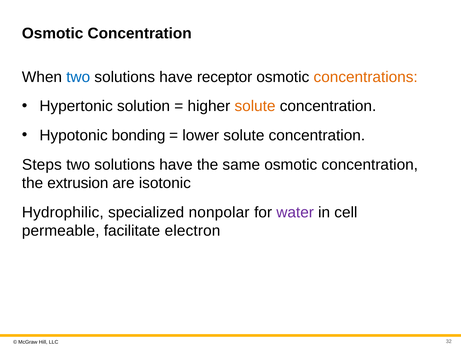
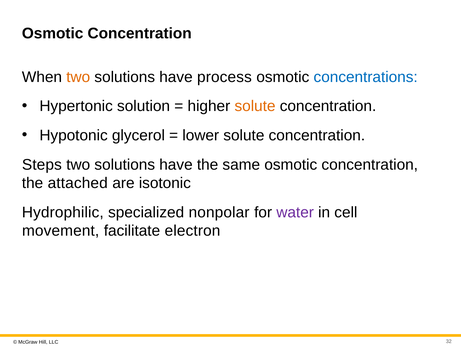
two colour: blue -> orange (78, 77)
receptor: receptor -> process (224, 77)
concentrations colour: orange -> blue (366, 77)
bonding: bonding -> glycerol (138, 135)
extrusion: extrusion -> attached (78, 183)
permeable: permeable -> movement (61, 231)
